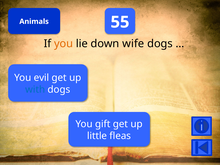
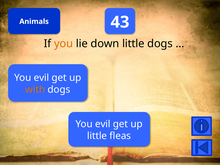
55: 55 -> 43 (120, 22)
down wife: wife -> little (133, 44)
with colour: blue -> orange (35, 89)
gift: gift -> evil (103, 124)
